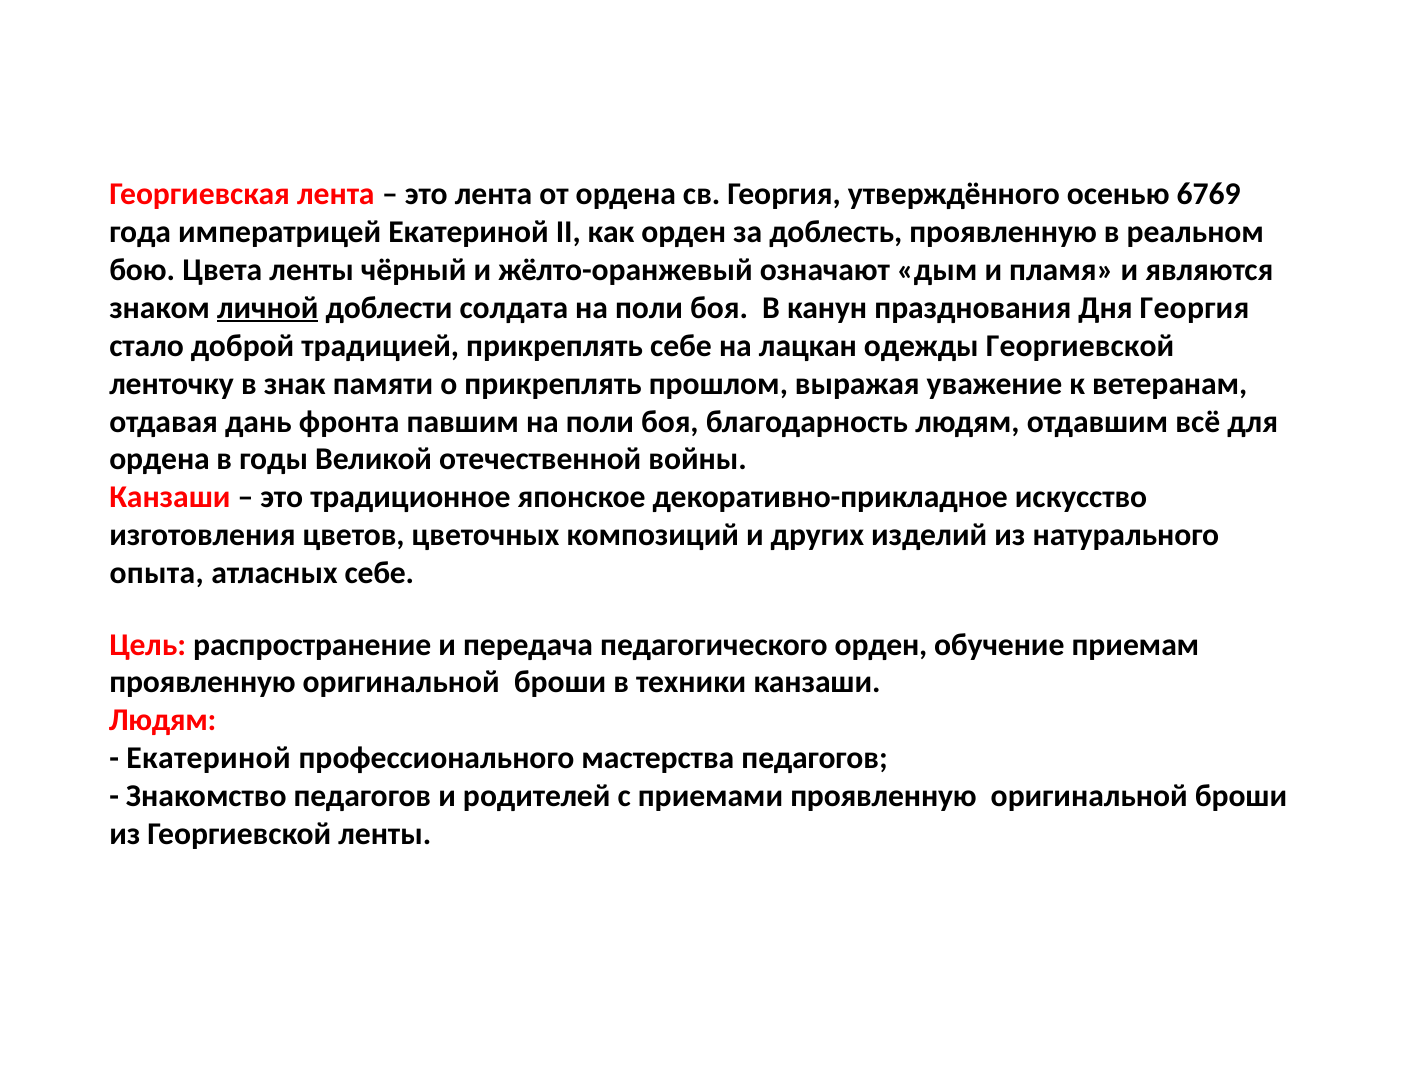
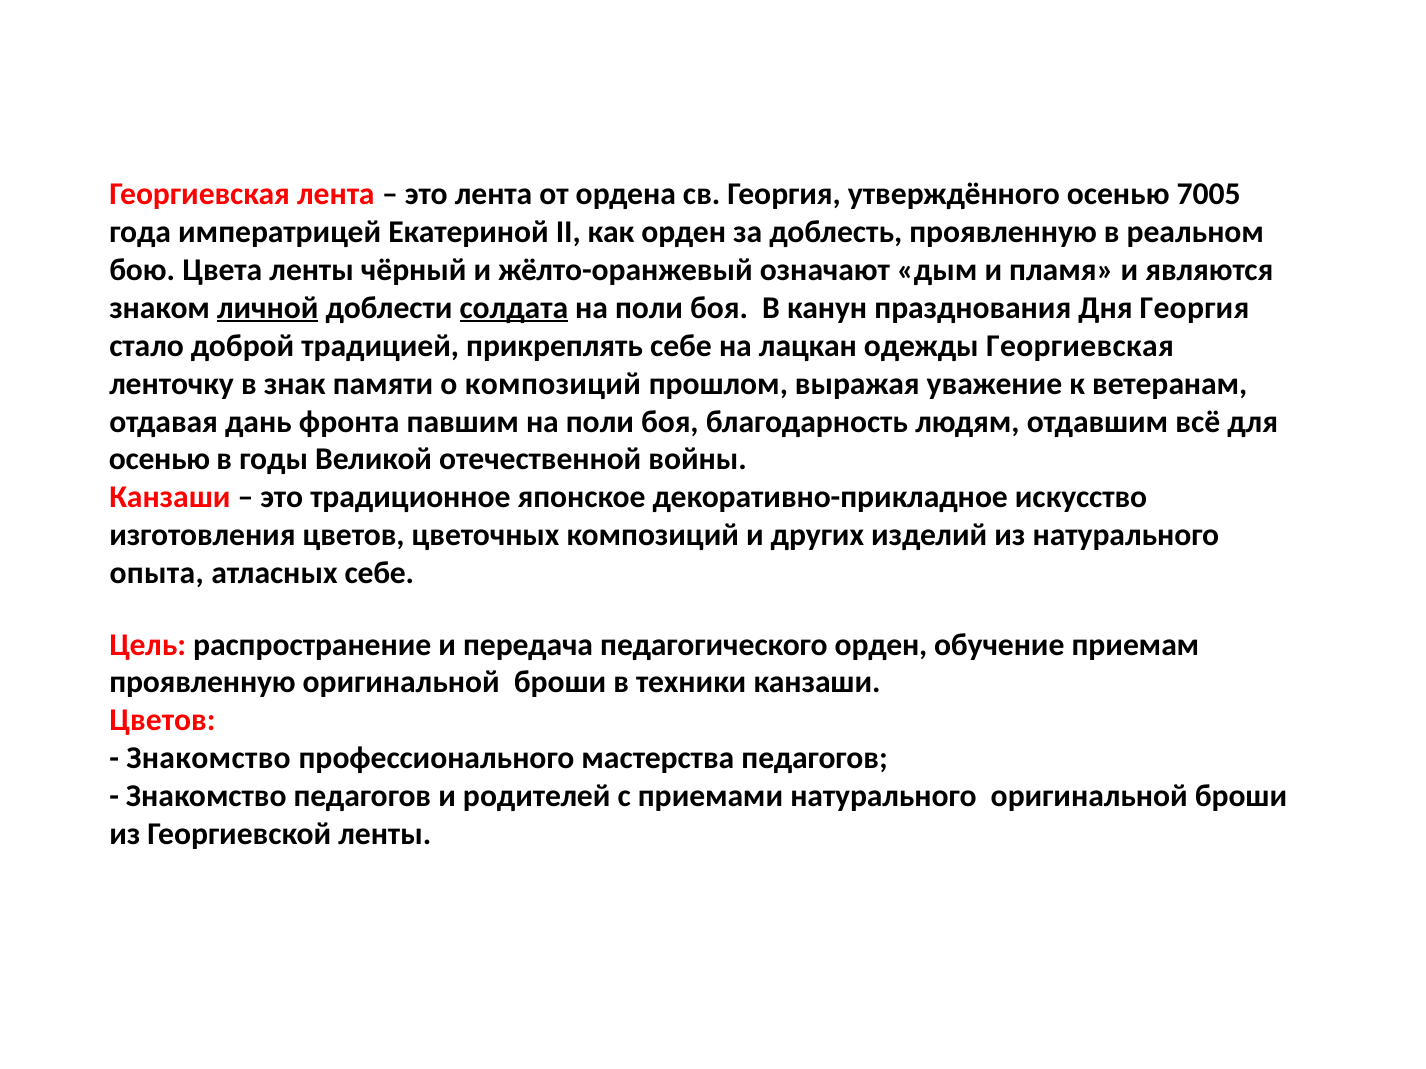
6769: 6769 -> 7005 (1209, 194)
солдата underline: none -> present (514, 308)
одежды Георгиевской: Георгиевской -> Георгиевская (1080, 346)
о прикреплять: прикреплять -> композиций (553, 384)
ордена: ордена -> осенью (160, 460)
Людям: Людям -> Цветов (162, 721)
Екатериной: Екатериной -> Знакомство (209, 759)
приемами проявленную: проявленную -> натурального (883, 797)
